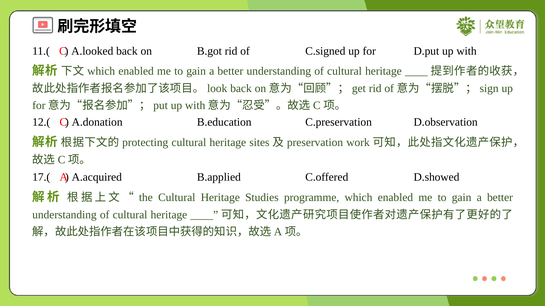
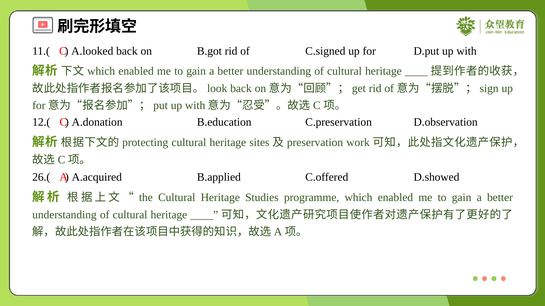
17.(: 17.( -> 26.( (41, 177)
